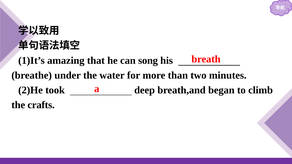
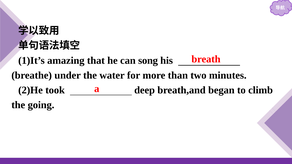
crafts: crafts -> going (41, 105)
